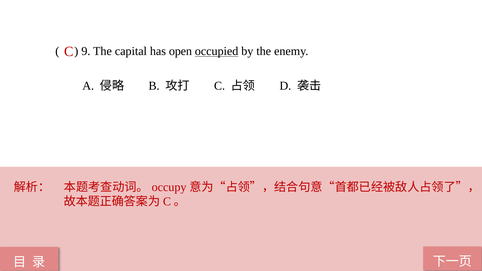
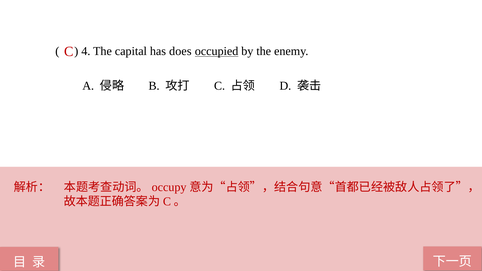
9: 9 -> 4 (86, 51)
open: open -> does (180, 51)
